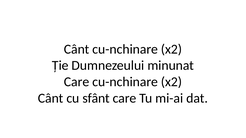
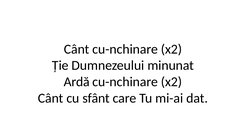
Care: Care -> Ardă (77, 82)
